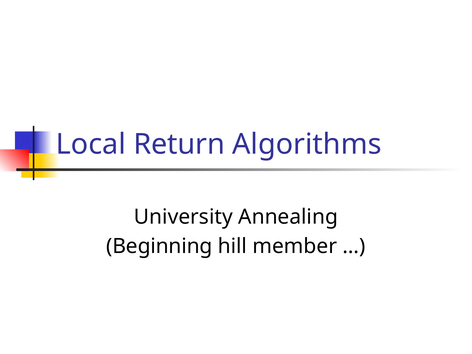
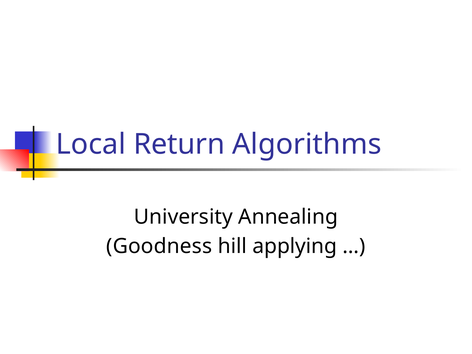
Beginning: Beginning -> Goodness (159, 246)
member: member -> applying (295, 246)
